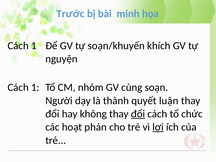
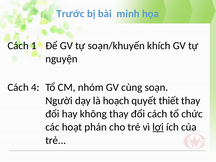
1: 1 -> 4 (35, 87)
thành: thành -> hoạch (116, 101)
luận: luận -> thiết (169, 101)
đổi underline: present -> none (138, 114)
